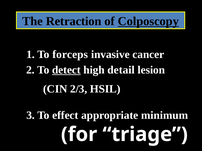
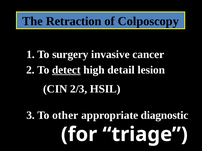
Colposcopy underline: present -> none (148, 21)
forceps: forceps -> surgery (70, 55)
effect: effect -> other (65, 116)
minimum: minimum -> diagnostic (165, 116)
